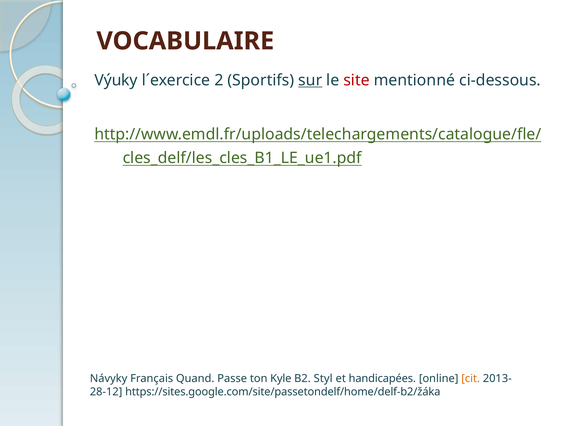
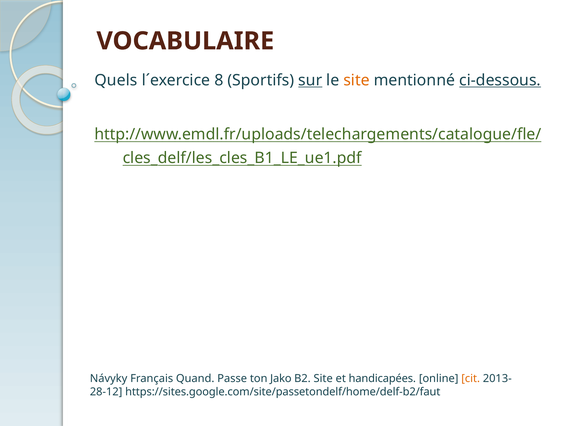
Výuky: Výuky -> Quels (116, 80)
2: 2 -> 8 (219, 80)
site colour: red -> orange (357, 80)
ci-dessous underline: none -> present (500, 80)
Kyle: Kyle -> Jako (281, 378)
B2 Styl: Styl -> Site (323, 378)
https://sites.google.com/site/passetondelf/home/delf-b2/žáka: https://sites.google.com/site/passetondelf/home/delf-b2/žáka -> https://sites.google.com/site/passetondelf/home/delf-b2/faut (283, 392)
